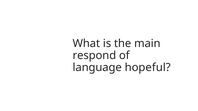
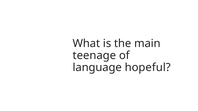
respond: respond -> teenage (94, 56)
